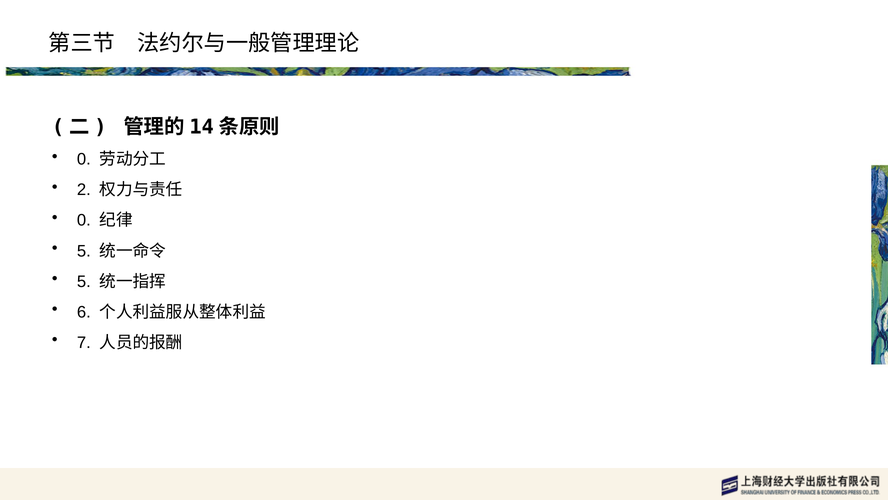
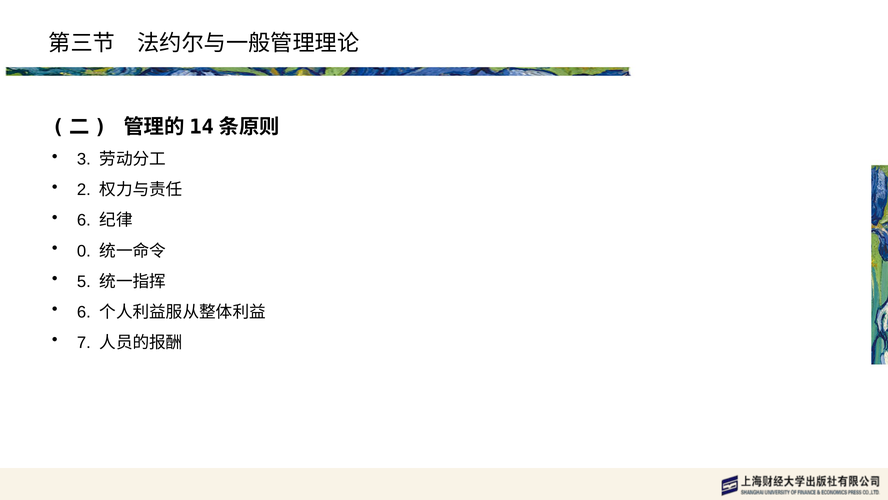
0: 0 -> 3 (84, 159)
0: 0 -> 6 (84, 220)
5: 5 -> 0 (84, 251)
